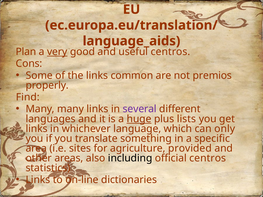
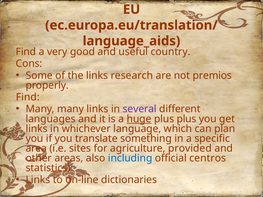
Plan: Plan -> Find (26, 52)
very underline: present -> none (57, 52)
useful centros: centros -> country (171, 52)
common: common -> research (132, 76)
plus lists: lists -> plus (187, 119)
only: only -> plan (225, 129)
including colour: black -> blue (130, 158)
